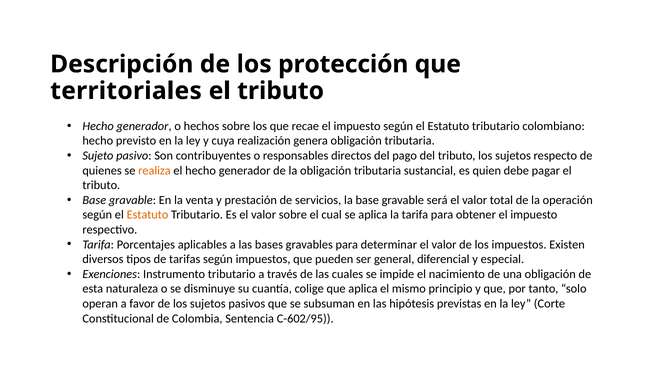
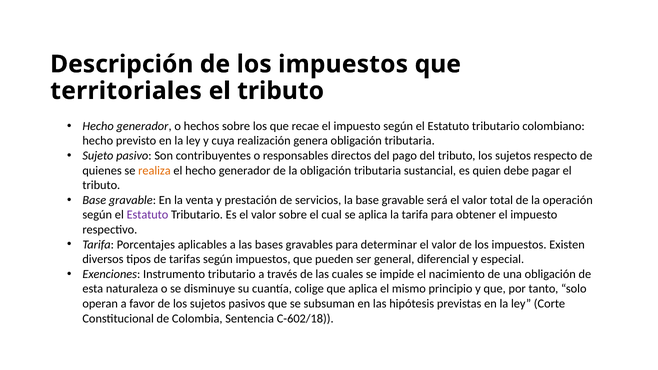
Descripción de los protección: protección -> impuestos (343, 64)
Estatuto colour: orange -> purple (147, 215)
C-602/95: C-602/95 -> C-602/18 (305, 319)
